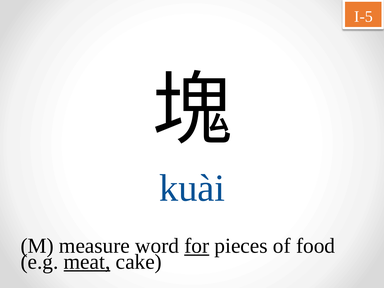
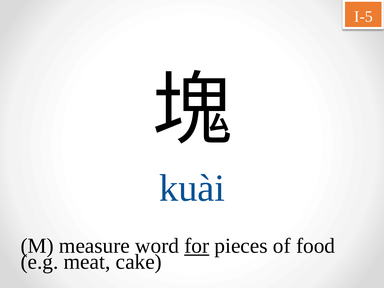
meat underline: present -> none (87, 262)
